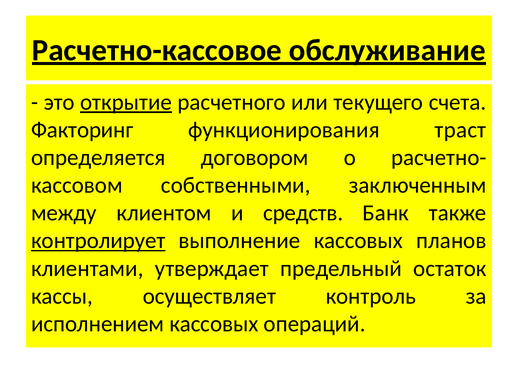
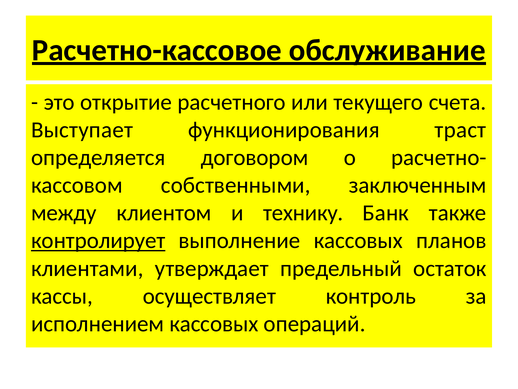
открытие underline: present -> none (126, 102)
Факторинг: Факторинг -> Выступает (82, 130)
средств: средств -> технику (303, 213)
